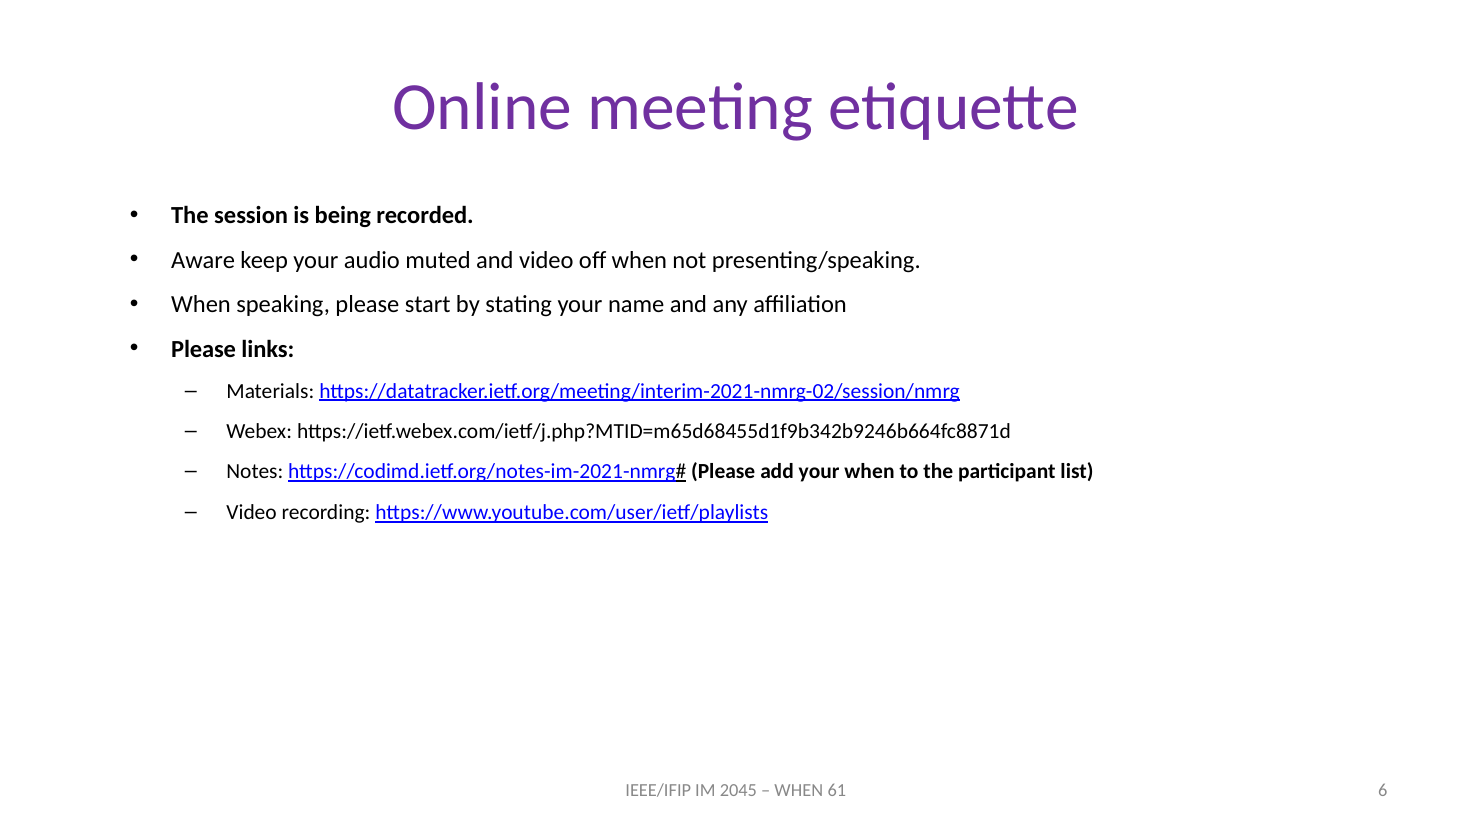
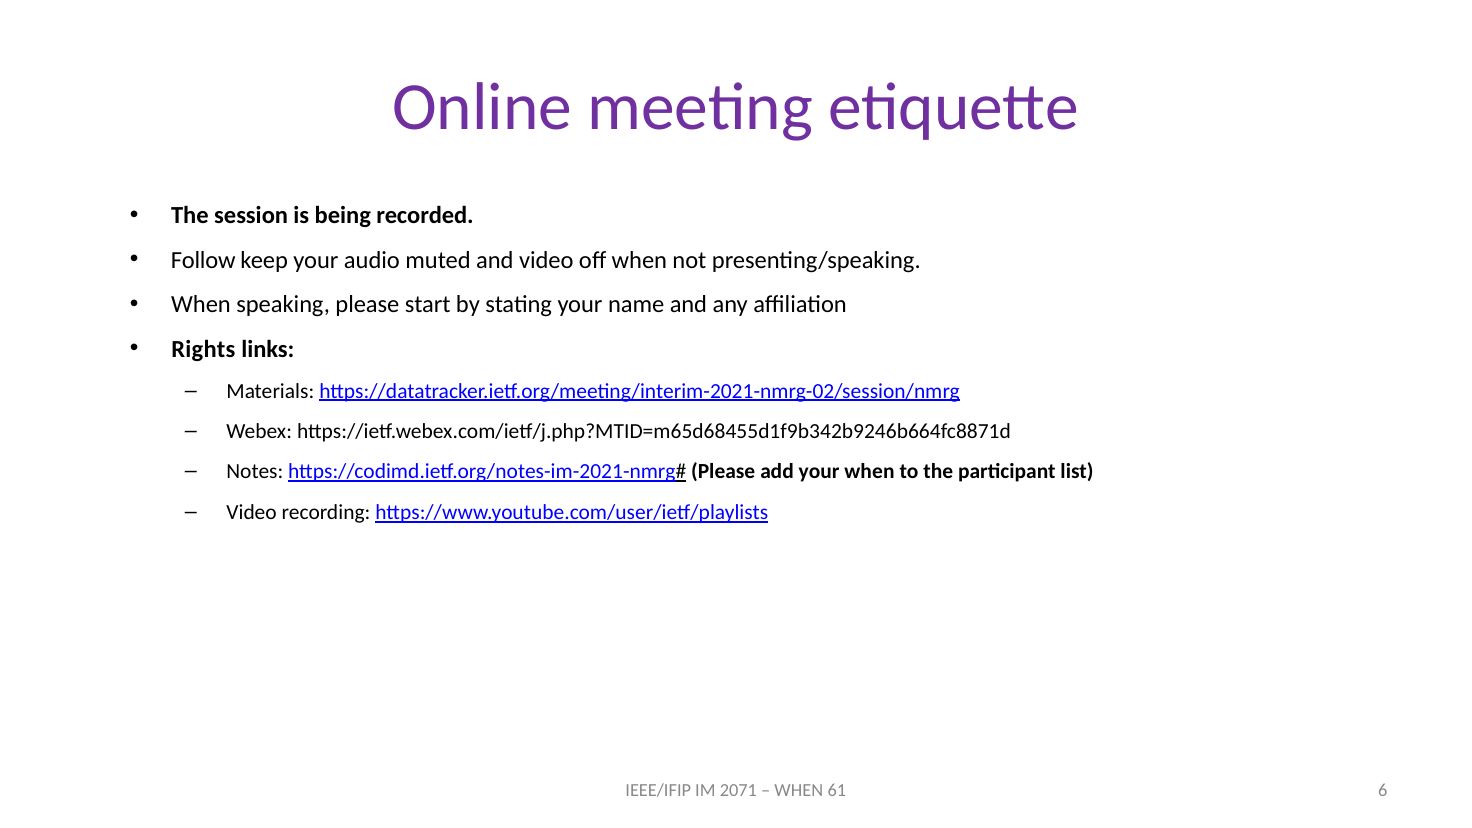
Aware: Aware -> Follow (203, 260)
Please: Please -> Rights (203, 349)
2045: 2045 -> 2071 (738, 791)
